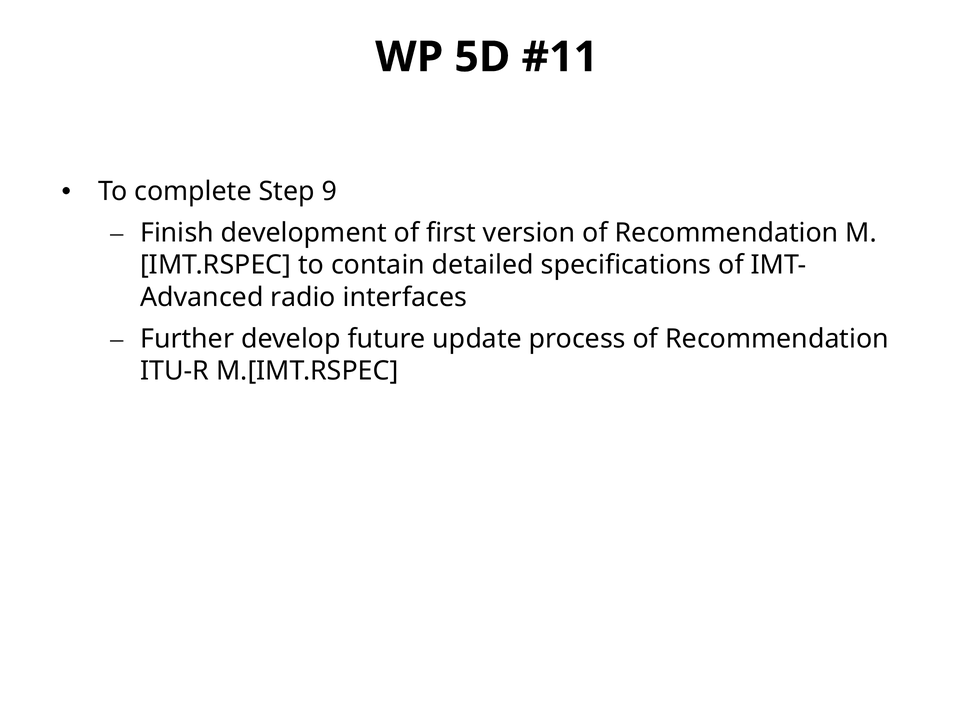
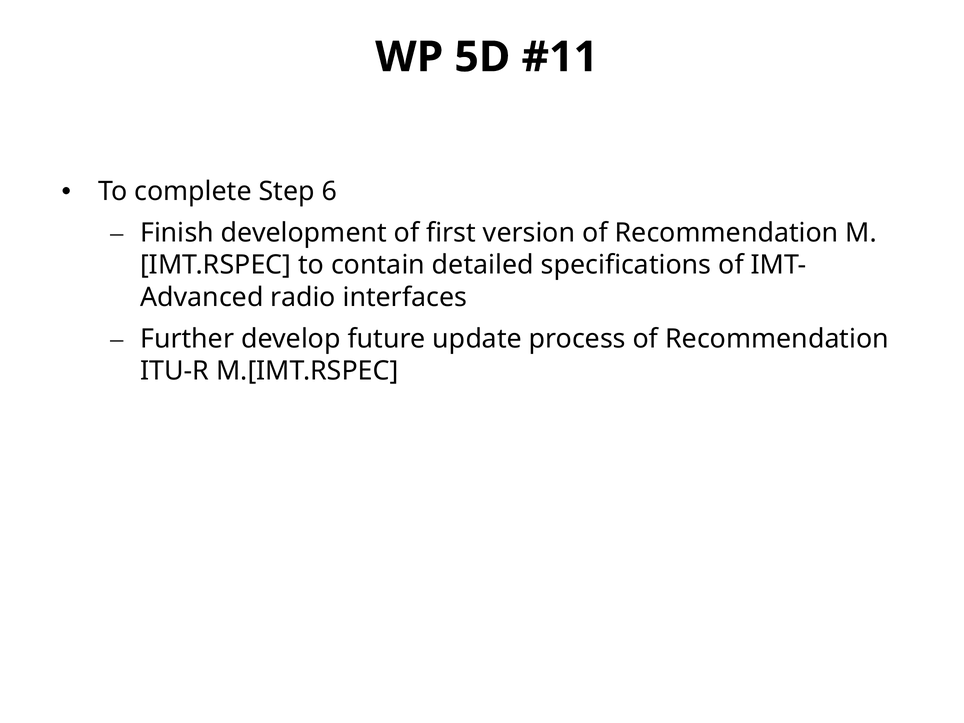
9: 9 -> 6 (329, 191)
